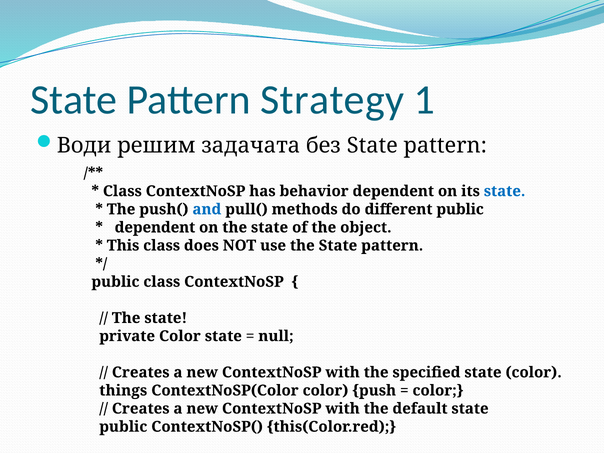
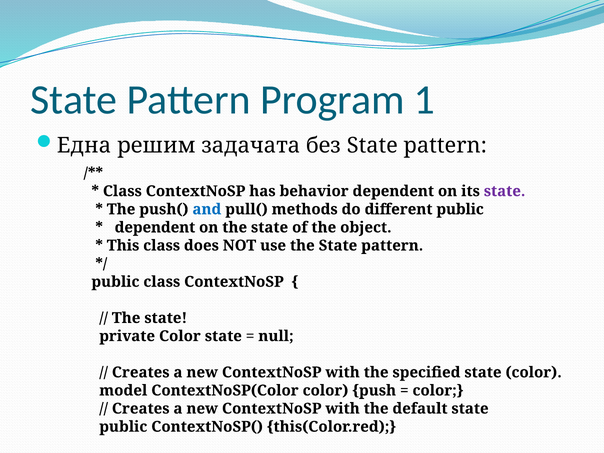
Strategy: Strategy -> Program (333, 100)
Води: Води -> Една (84, 145)
state colour: blue -> purple (505, 191)
things: things -> model (123, 390)
